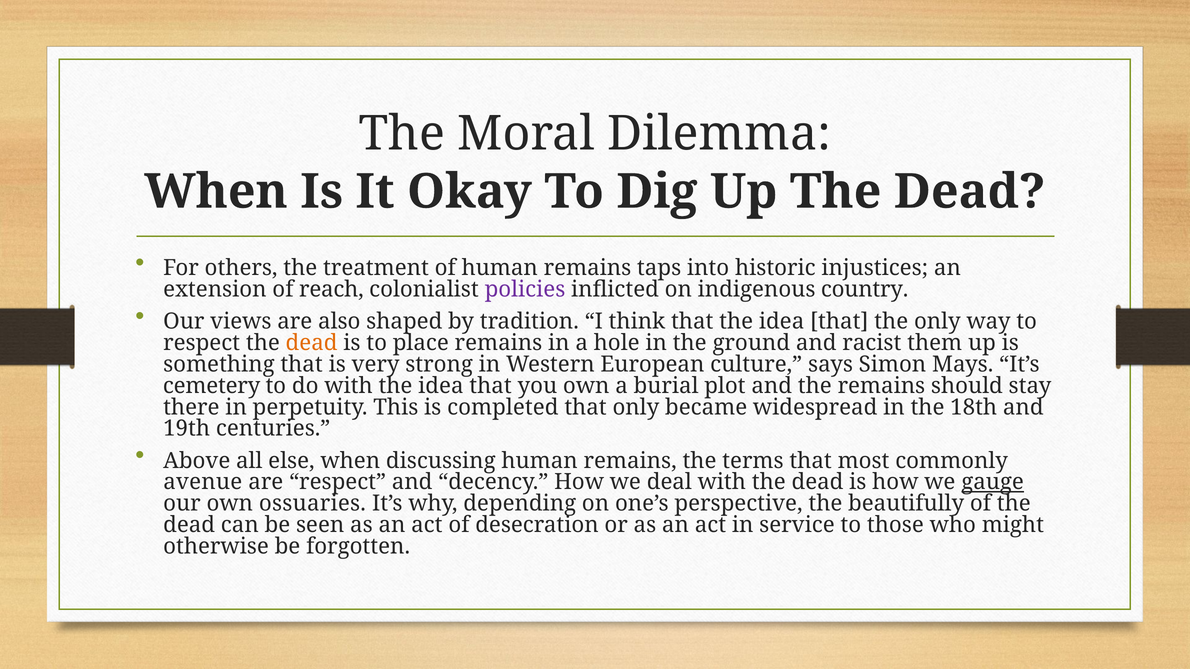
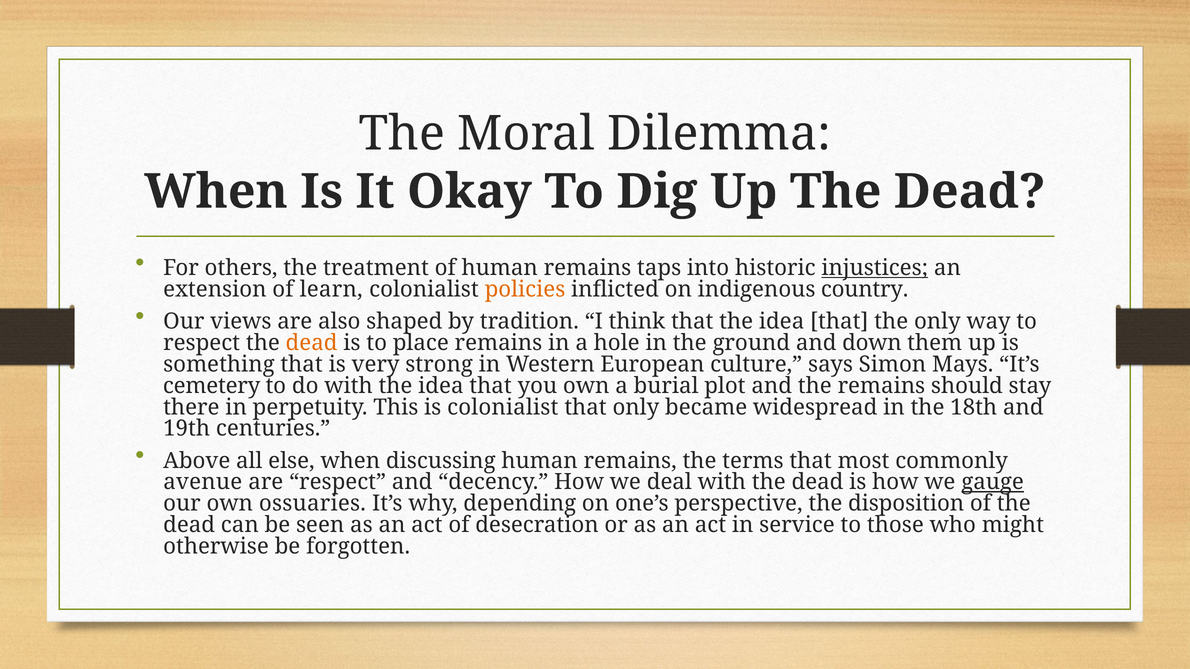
injustices underline: none -> present (875, 268)
reach: reach -> learn (331, 290)
policies colour: purple -> orange (525, 290)
racist: racist -> down (872, 343)
is completed: completed -> colonialist (503, 407)
beautifully: beautifully -> disposition (906, 504)
